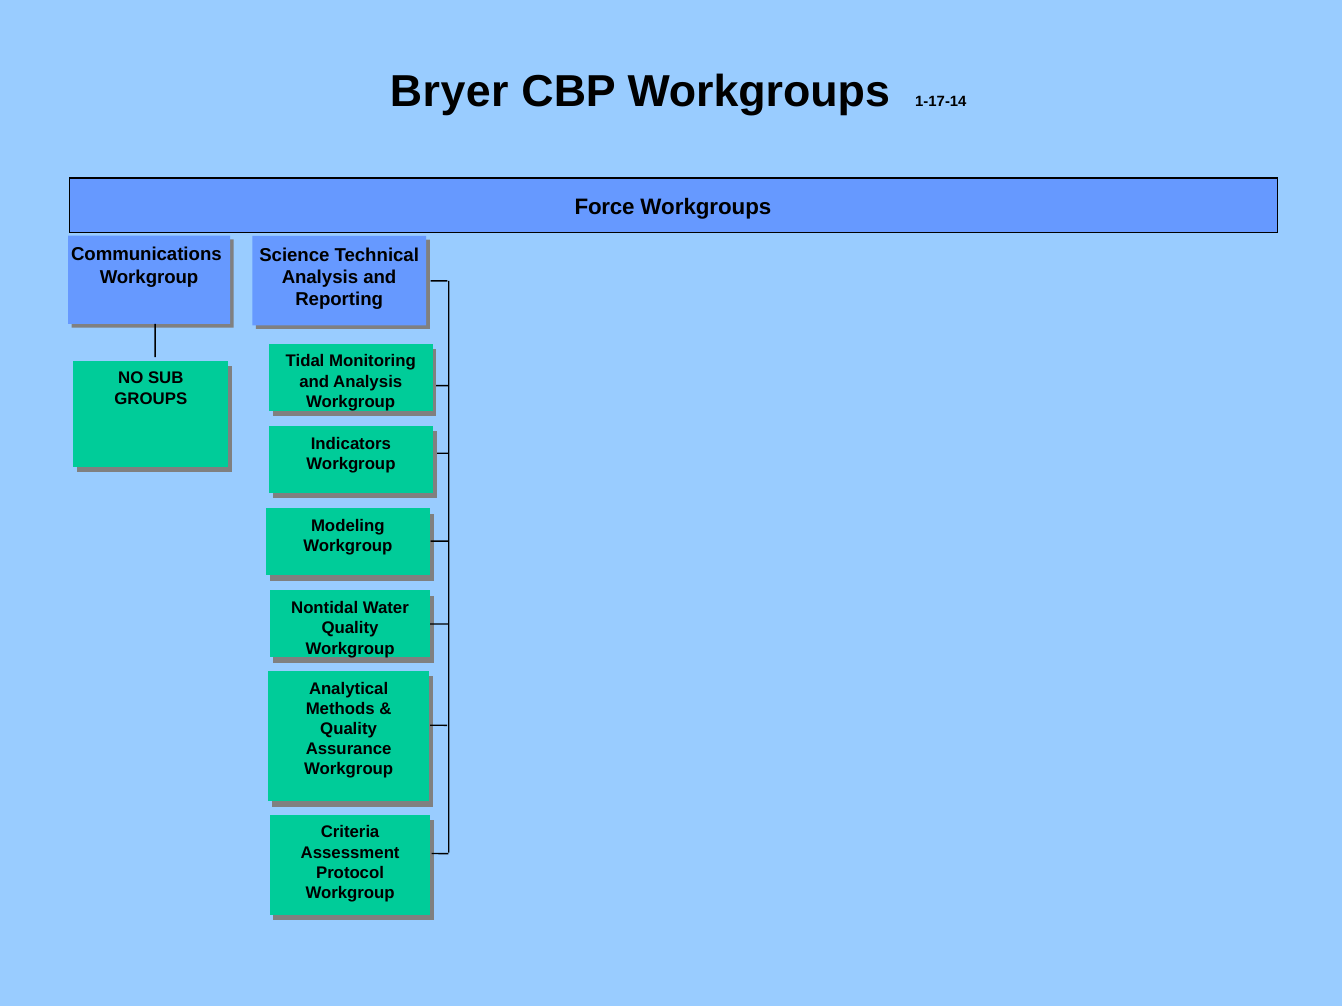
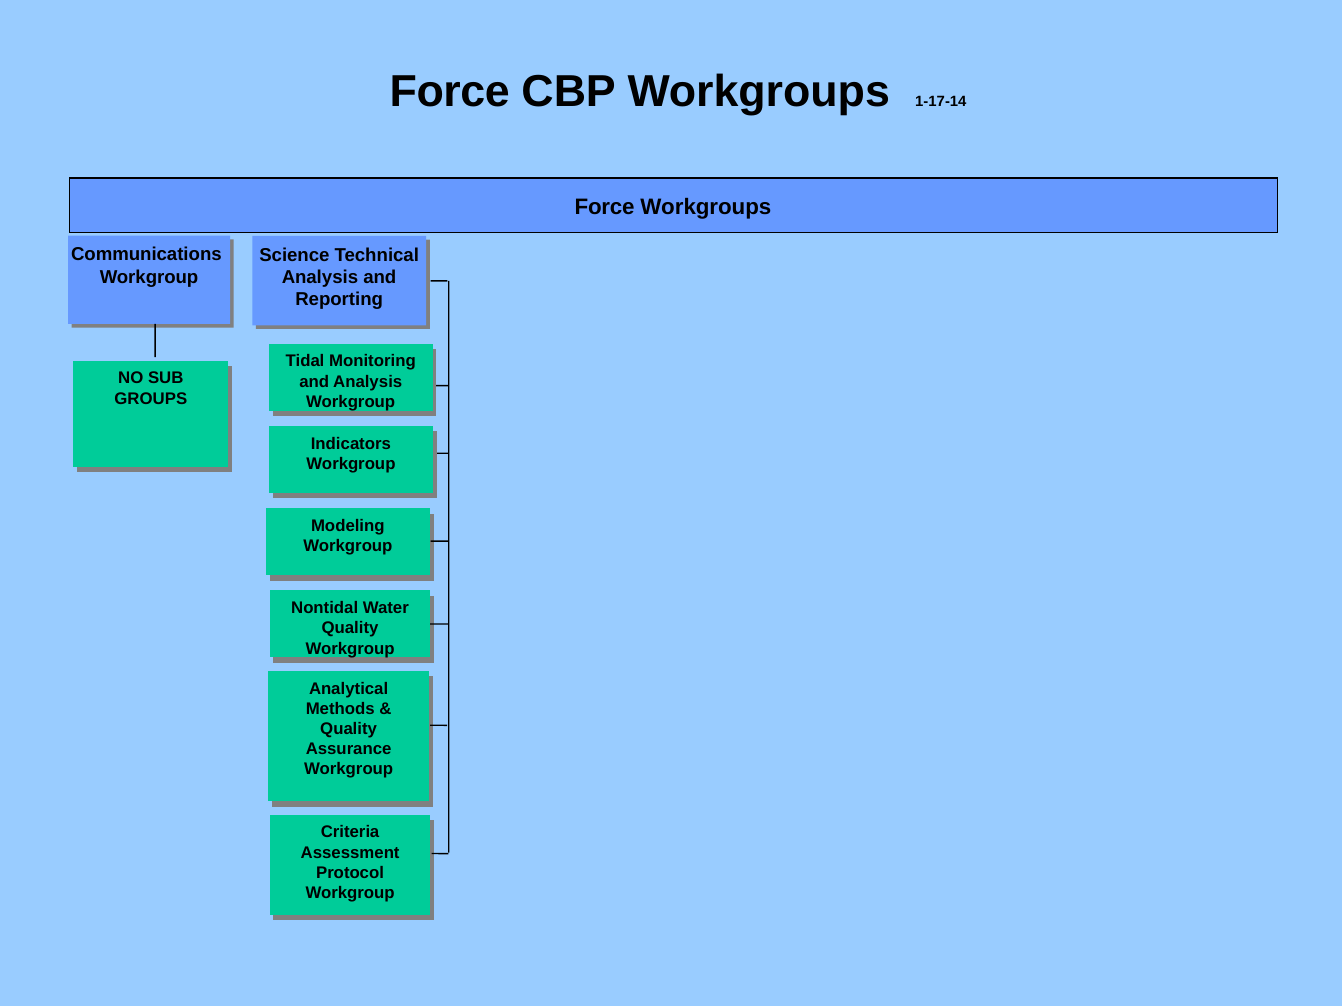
Bryer: Bryer -> Force (450, 92)
